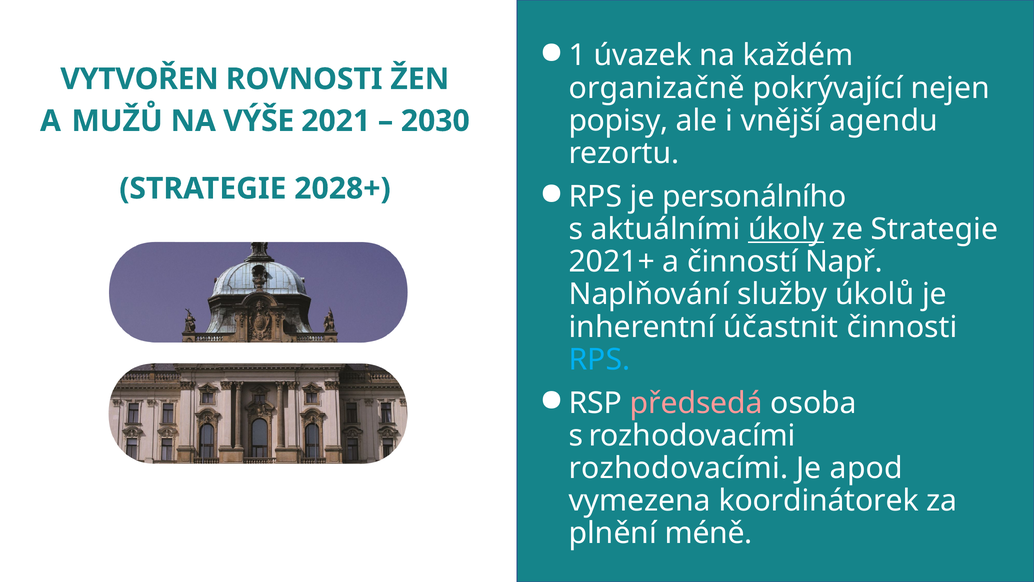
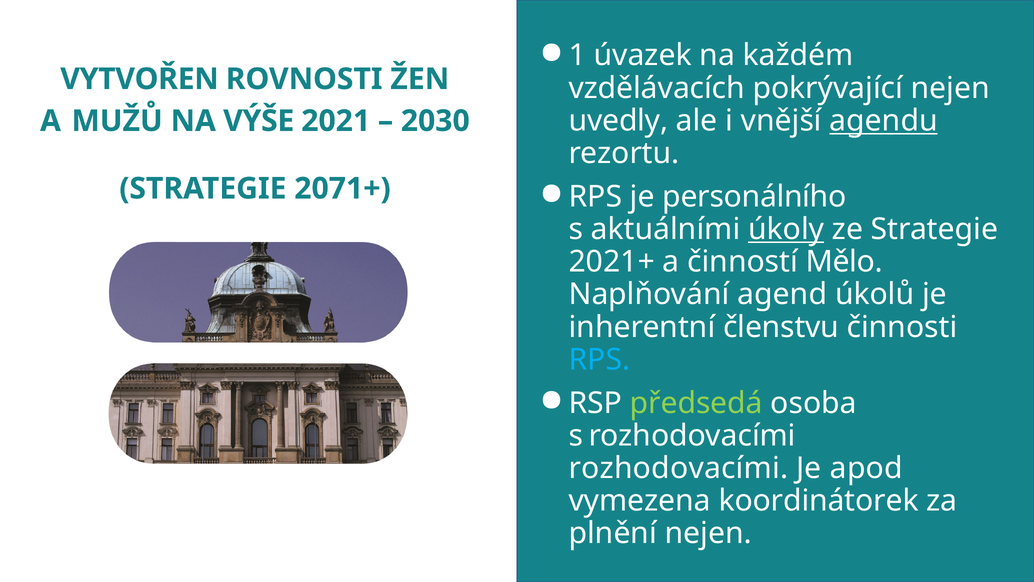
organizačně: organizačně -> vzdělávacích (657, 88)
popisy: popisy -> uvedly (618, 121)
agendu underline: none -> present (884, 121)
2028+: 2028+ -> 2071+ (342, 188)
Např: Např -> Mělo (844, 262)
služby: služby -> agend (782, 294)
účastnit: účastnit -> členstvu (781, 327)
předsedá colour: pink -> light green (696, 403)
plnění méně: méně -> nejen (708, 533)
